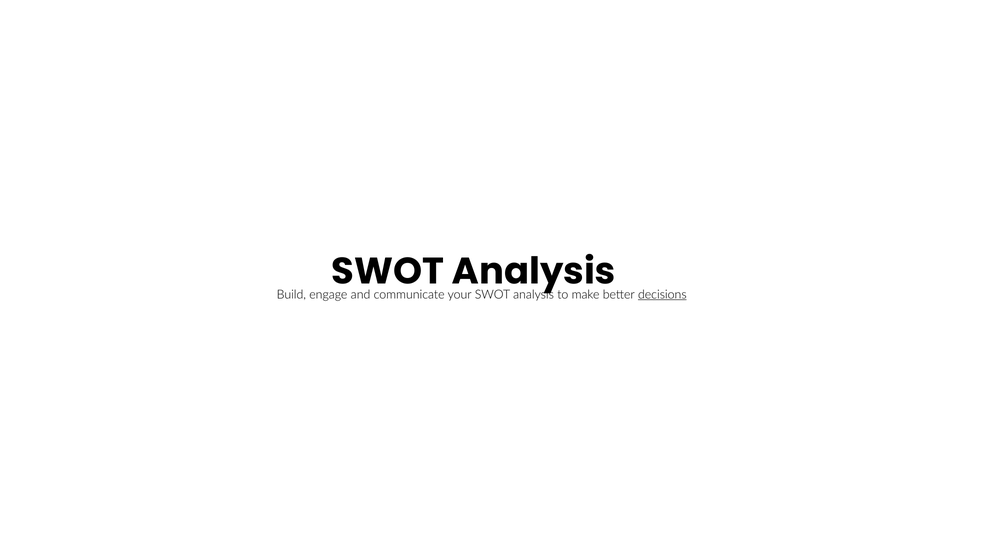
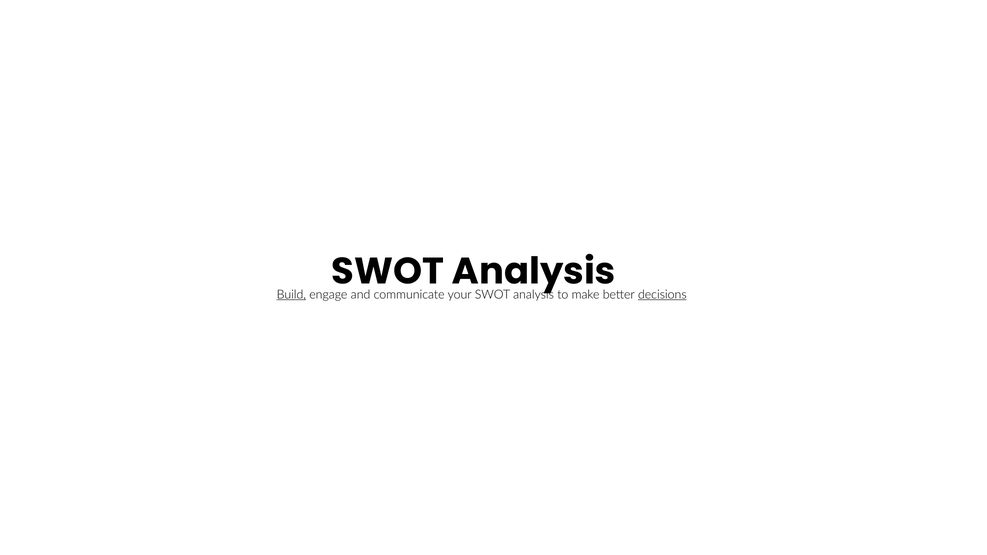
Build underline: none -> present (291, 295)
